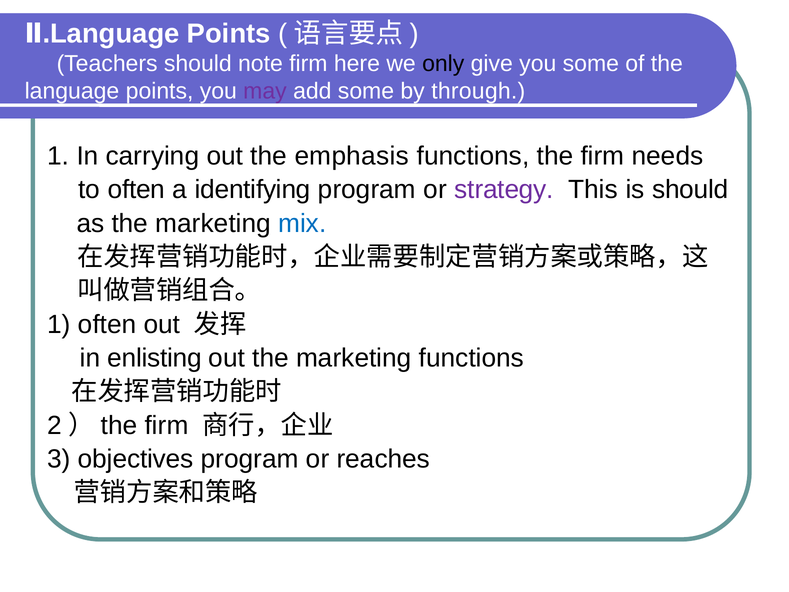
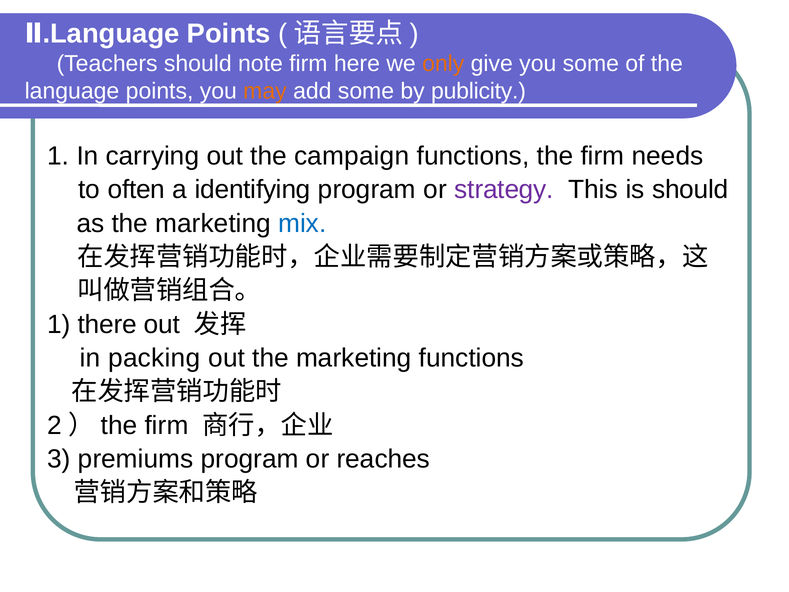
only colour: black -> orange (443, 63)
may colour: purple -> orange (265, 91)
through: through -> publicity (479, 91)
emphasis: emphasis -> campaign (352, 156)
1 often: often -> there (107, 324)
enlisting: enlisting -> packing (154, 358)
objectives: objectives -> premiums (136, 459)
